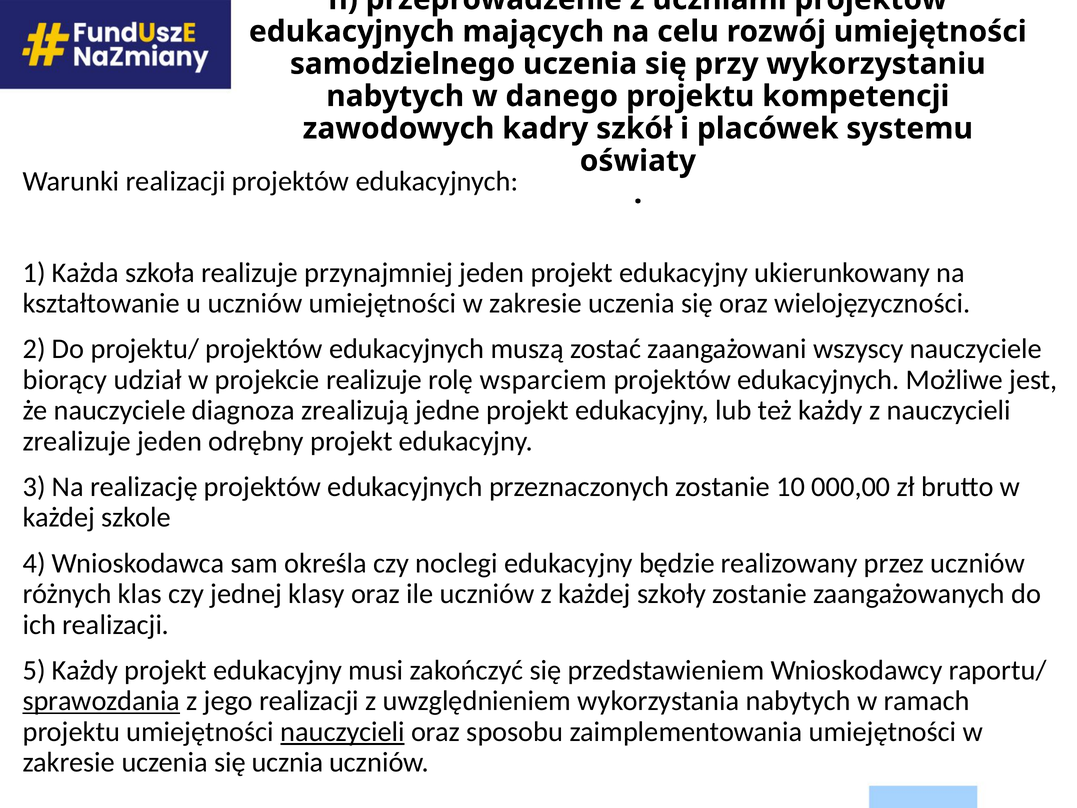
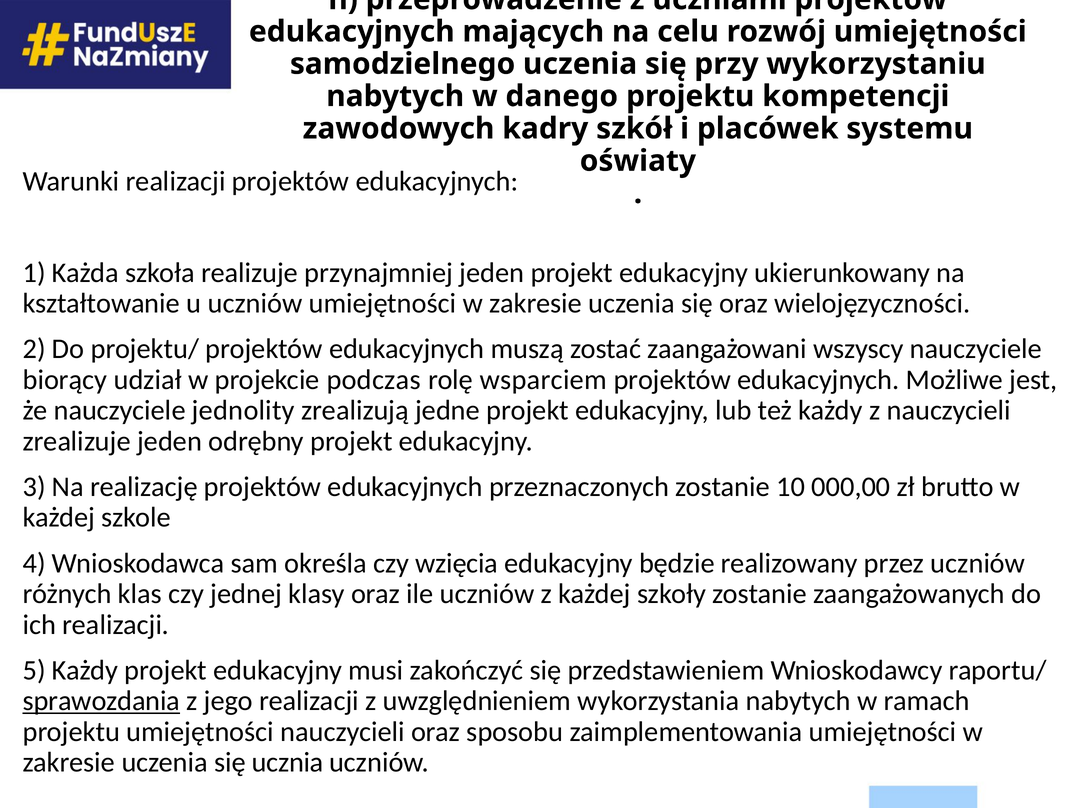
projekcie realizuje: realizuje -> podczas (374, 380)
diagnoza: diagnoza -> jednolity (243, 410)
noclegi: noclegi -> wzięcia (457, 563)
nauczycieli underline: present -> none (343, 732)
